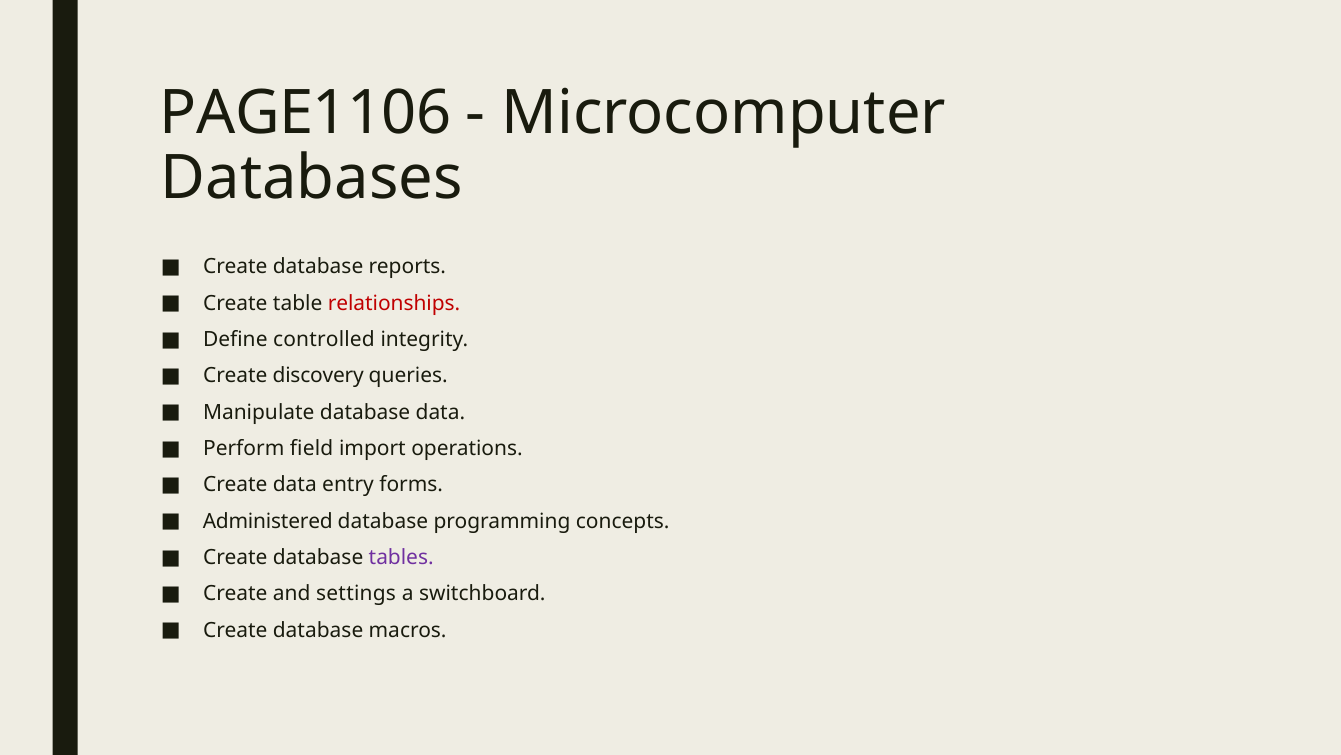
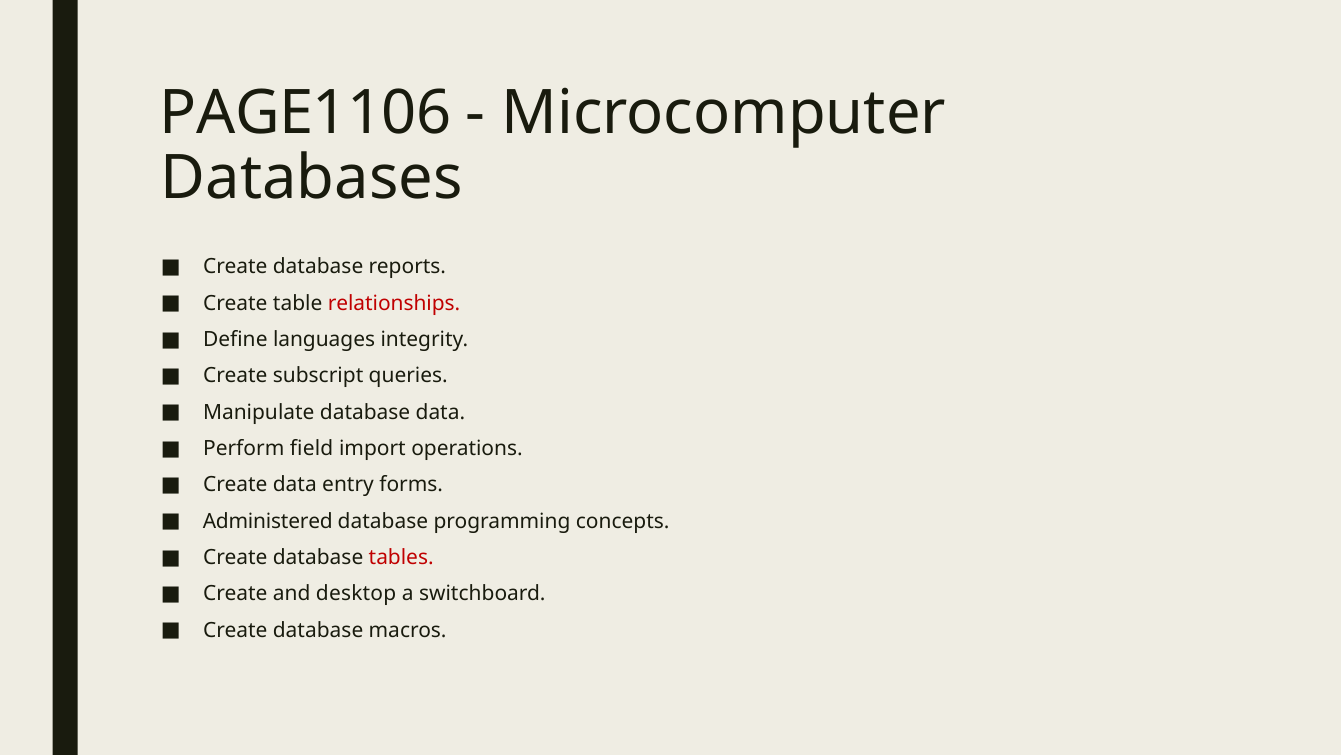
controlled: controlled -> languages (324, 339)
discovery: discovery -> subscript (318, 376)
tables colour: purple -> red (401, 557)
settings: settings -> desktop (356, 593)
